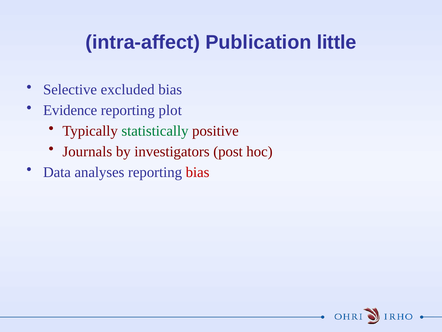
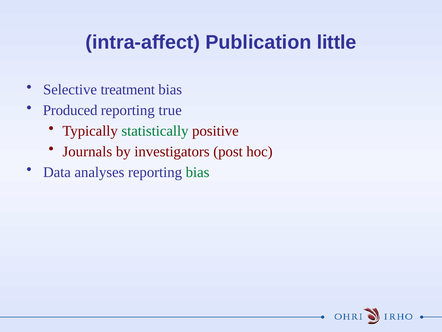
excluded: excluded -> treatment (128, 89)
Evidence: Evidence -> Produced (70, 110)
plot: plot -> true (170, 110)
bias colour: red -> green (198, 172)
